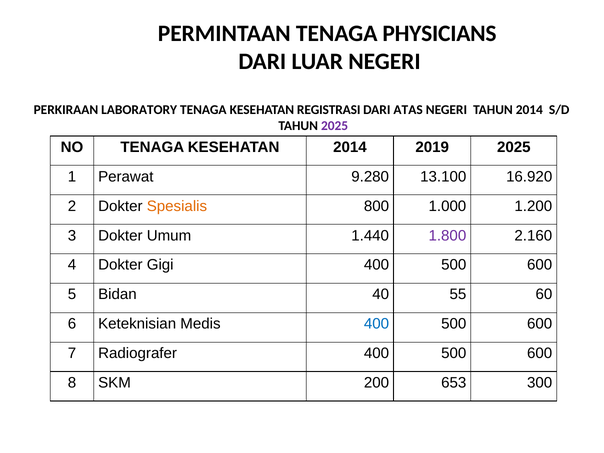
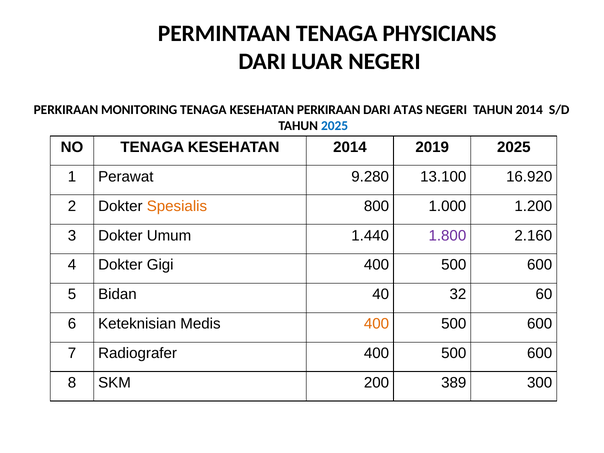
LABORATORY: LABORATORY -> MONITORING (139, 110)
KESEHATAN REGISTRASI: REGISTRASI -> PERKIRAAN (329, 110)
2025 colour: purple -> blue (335, 126)
55: 55 -> 32 (458, 294)
400 colour: blue -> orange (376, 324)
653: 653 -> 389 (454, 383)
